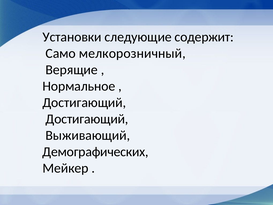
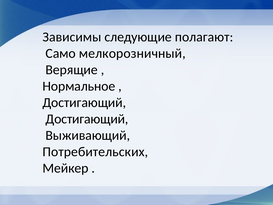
Установки: Установки -> Зависимы (72, 37)
содержит: содержит -> полагают (204, 37)
Демографических: Демографических -> Потребительских (95, 152)
